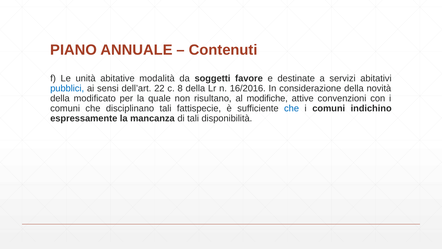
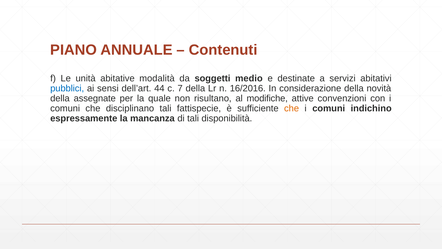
favore: favore -> medio (249, 78)
22: 22 -> 44 (159, 88)
8: 8 -> 7 (180, 88)
modificato: modificato -> assegnate (95, 98)
che colour: blue -> orange (292, 108)
